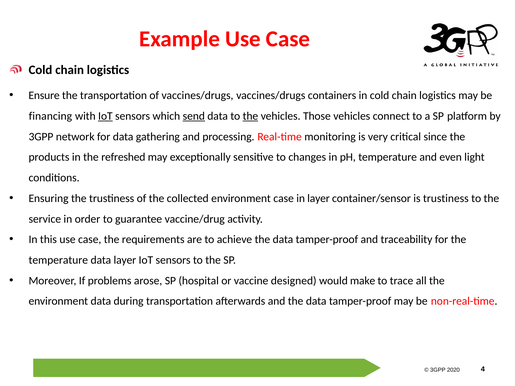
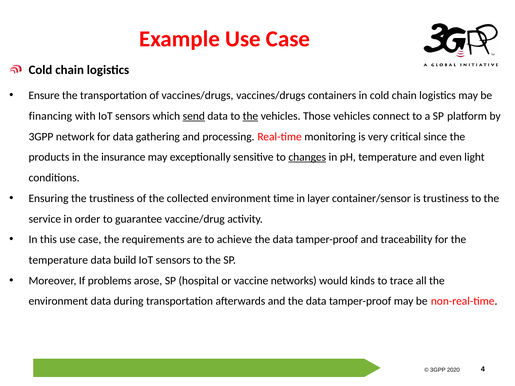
IoT underline: present -> none (105, 116)
refreshed: refreshed -> insurance (123, 157)
changes underline: none -> present (307, 157)
case: case -> time (284, 198)
data layer: layer -> build (125, 260)
designed: designed -> networks (294, 281)
make: make -> kinds (363, 281)
